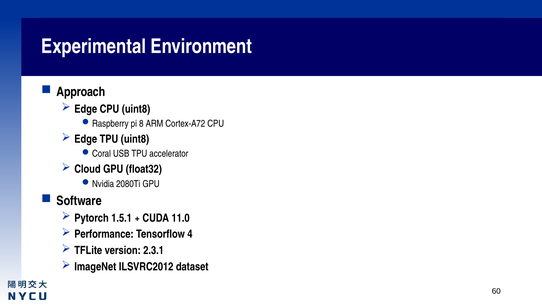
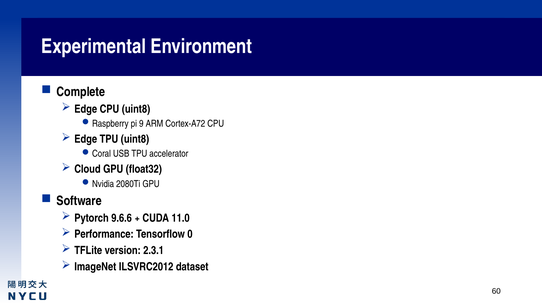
Approach: Approach -> Complete (81, 92)
8: 8 -> 9 (141, 124)
1.5.1: 1.5.1 -> 9.6.6 (122, 218)
4: 4 -> 0 (190, 234)
